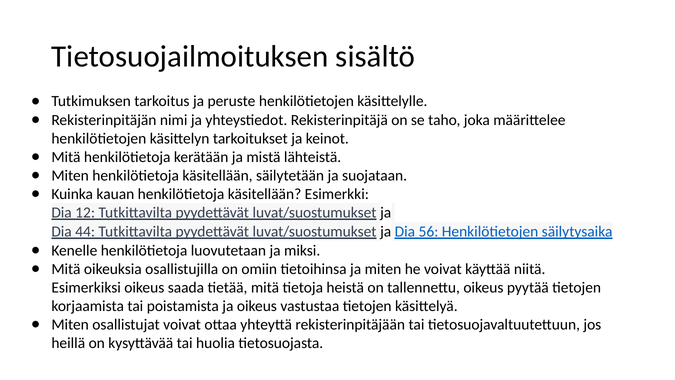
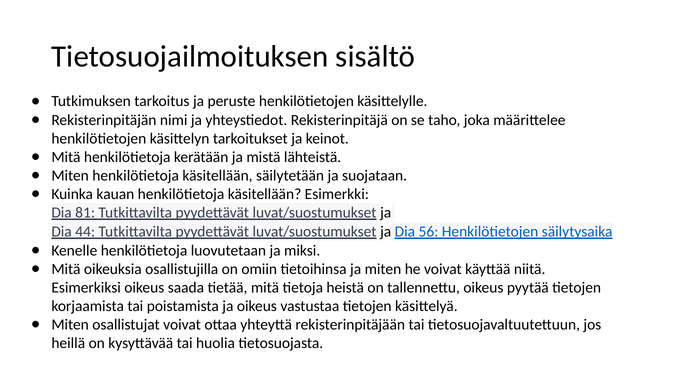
12: 12 -> 81 (85, 213)
